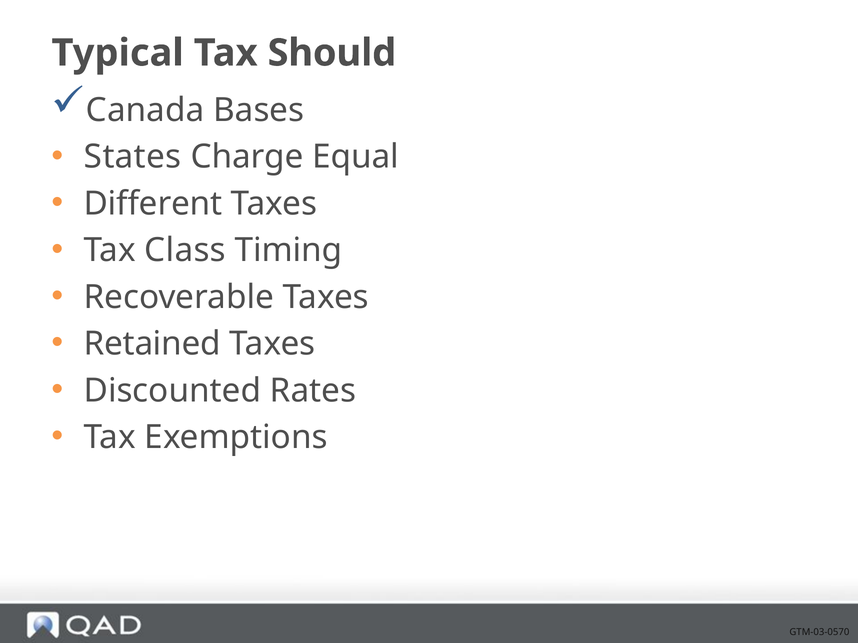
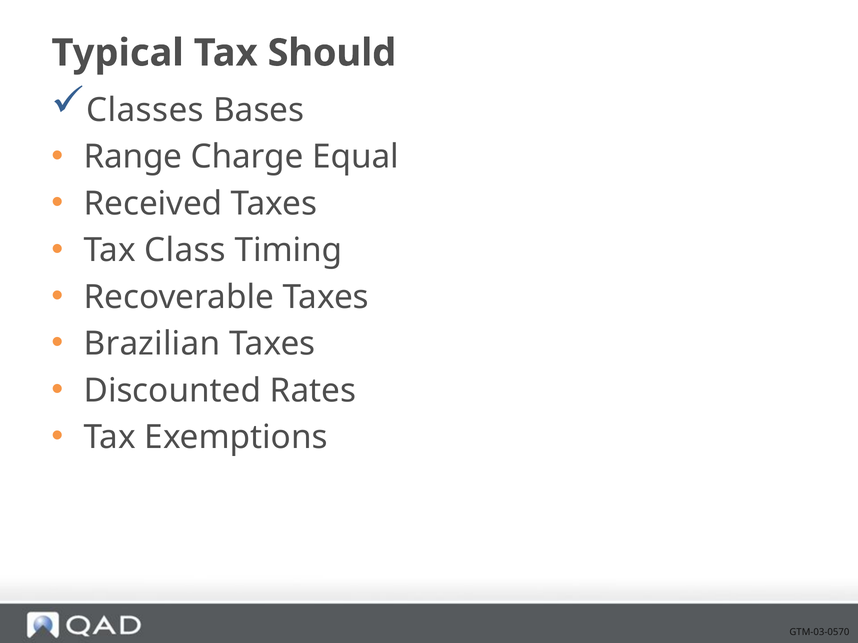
Canada: Canada -> Classes (145, 110)
States: States -> Range (133, 157)
Different: Different -> Received (153, 204)
Retained: Retained -> Brazilian (152, 344)
